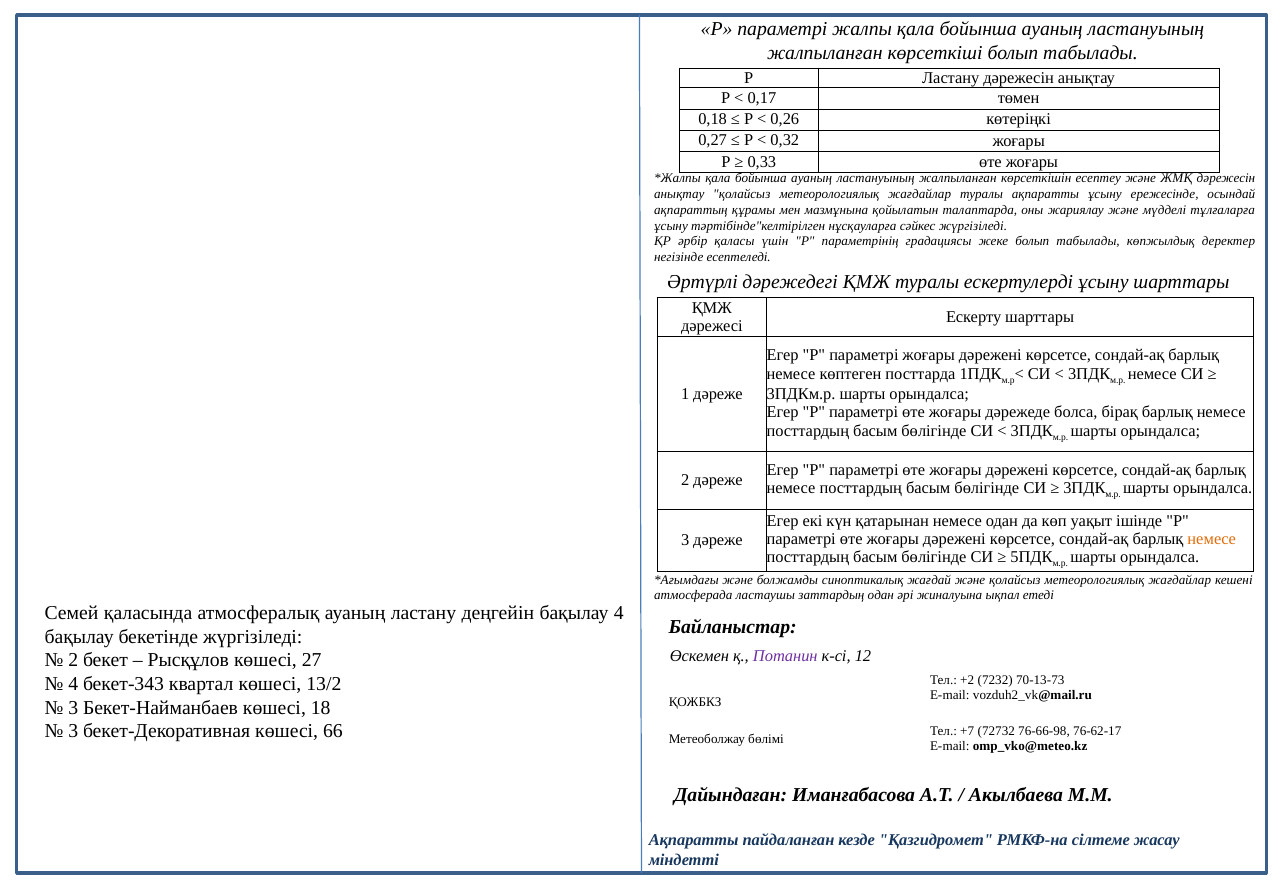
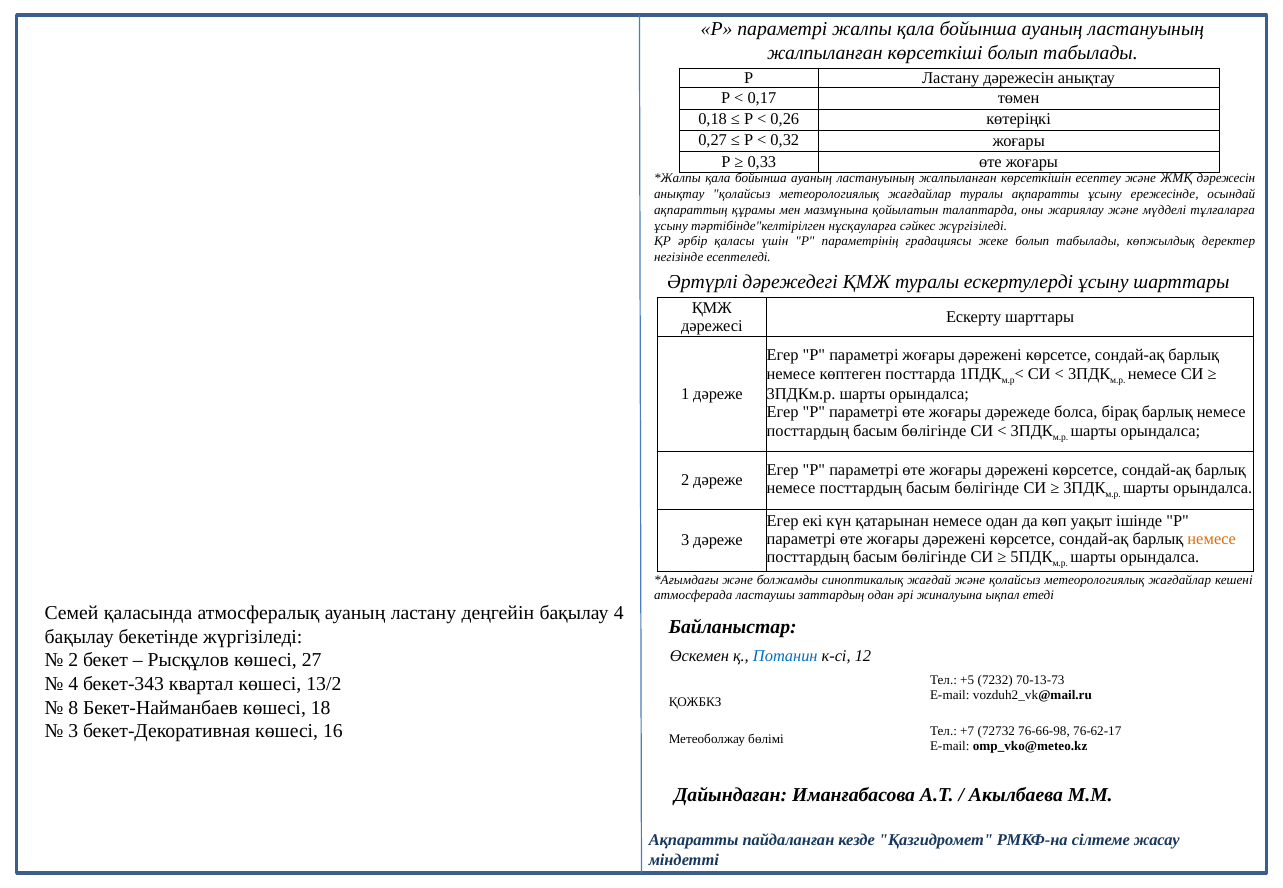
Потанин colour: purple -> blue (785, 656)
+2: +2 -> +5 (967, 680)
3: 3 -> 8 (73, 708)
66: 66 -> 16 (333, 732)
